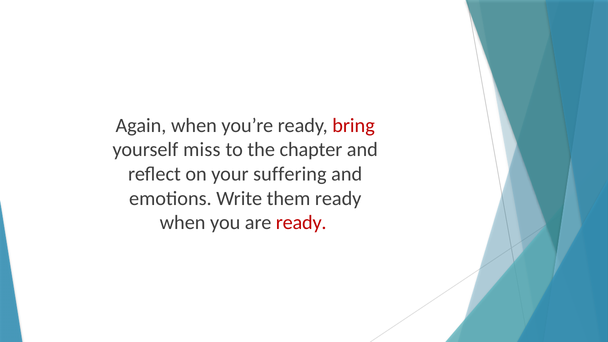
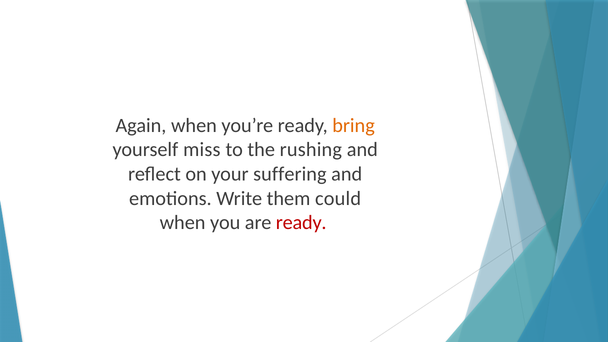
bring colour: red -> orange (354, 125)
chapter: chapter -> rushing (311, 150)
them ready: ready -> could (338, 198)
